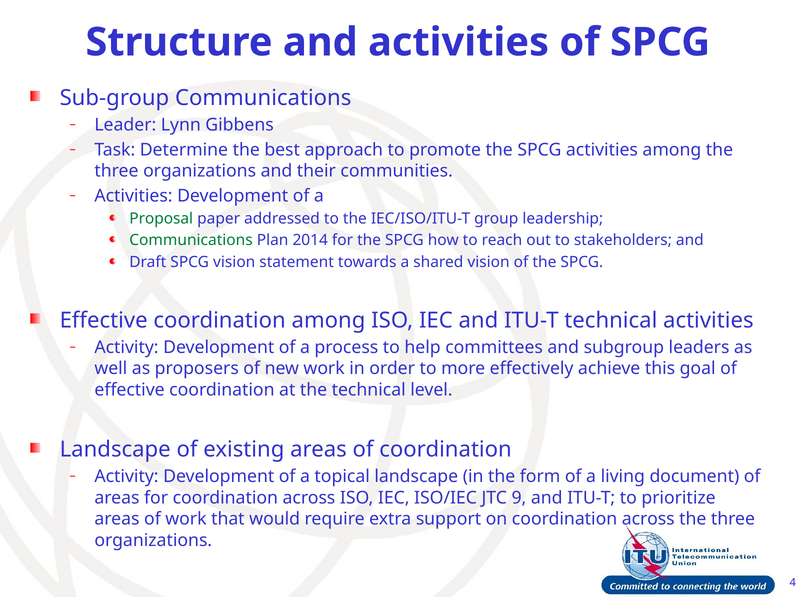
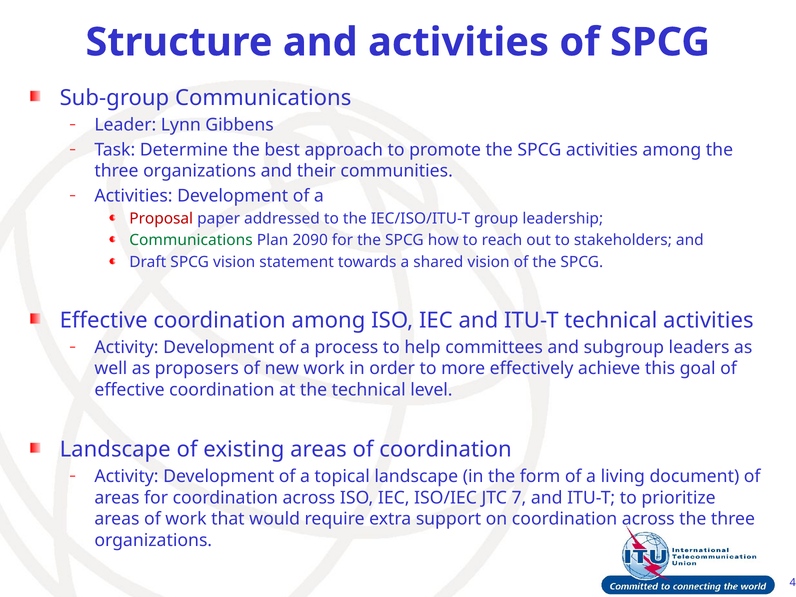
Proposal colour: green -> red (161, 219)
2014: 2014 -> 2090 (310, 240)
9: 9 -> 7 (519, 498)
